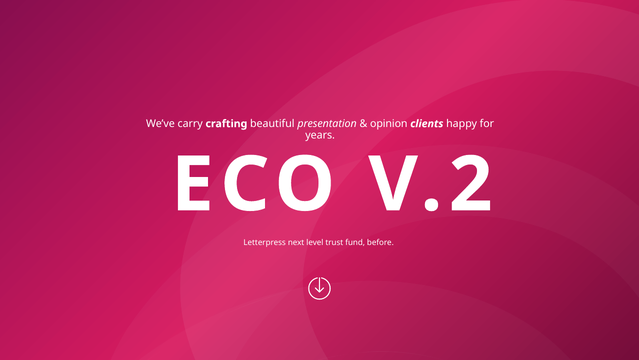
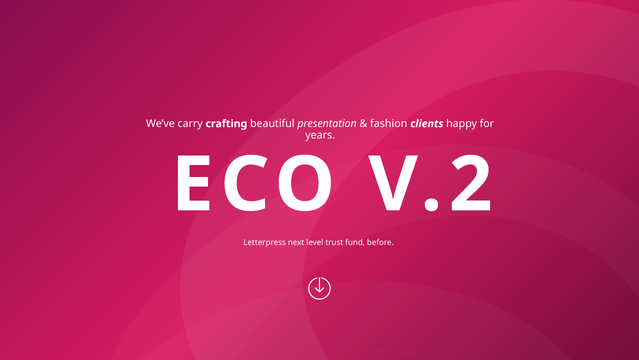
opinion: opinion -> fashion (389, 124)
